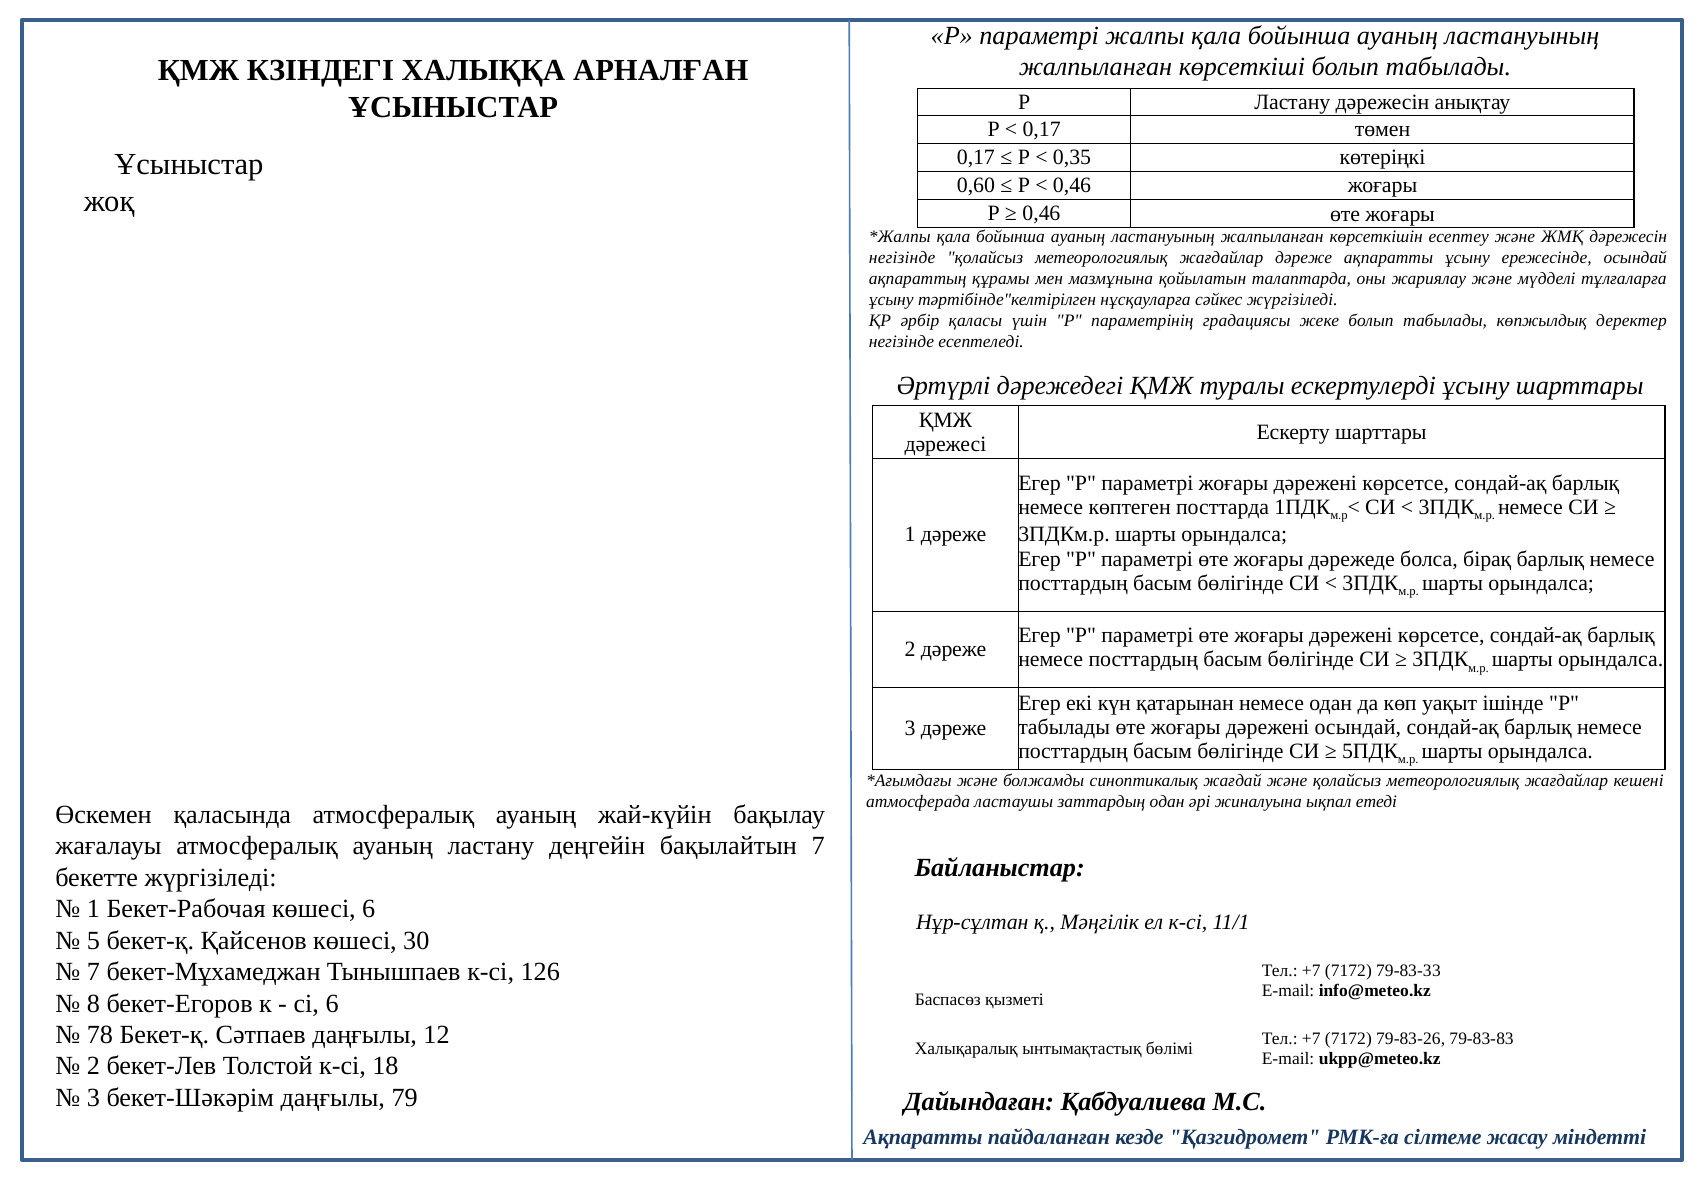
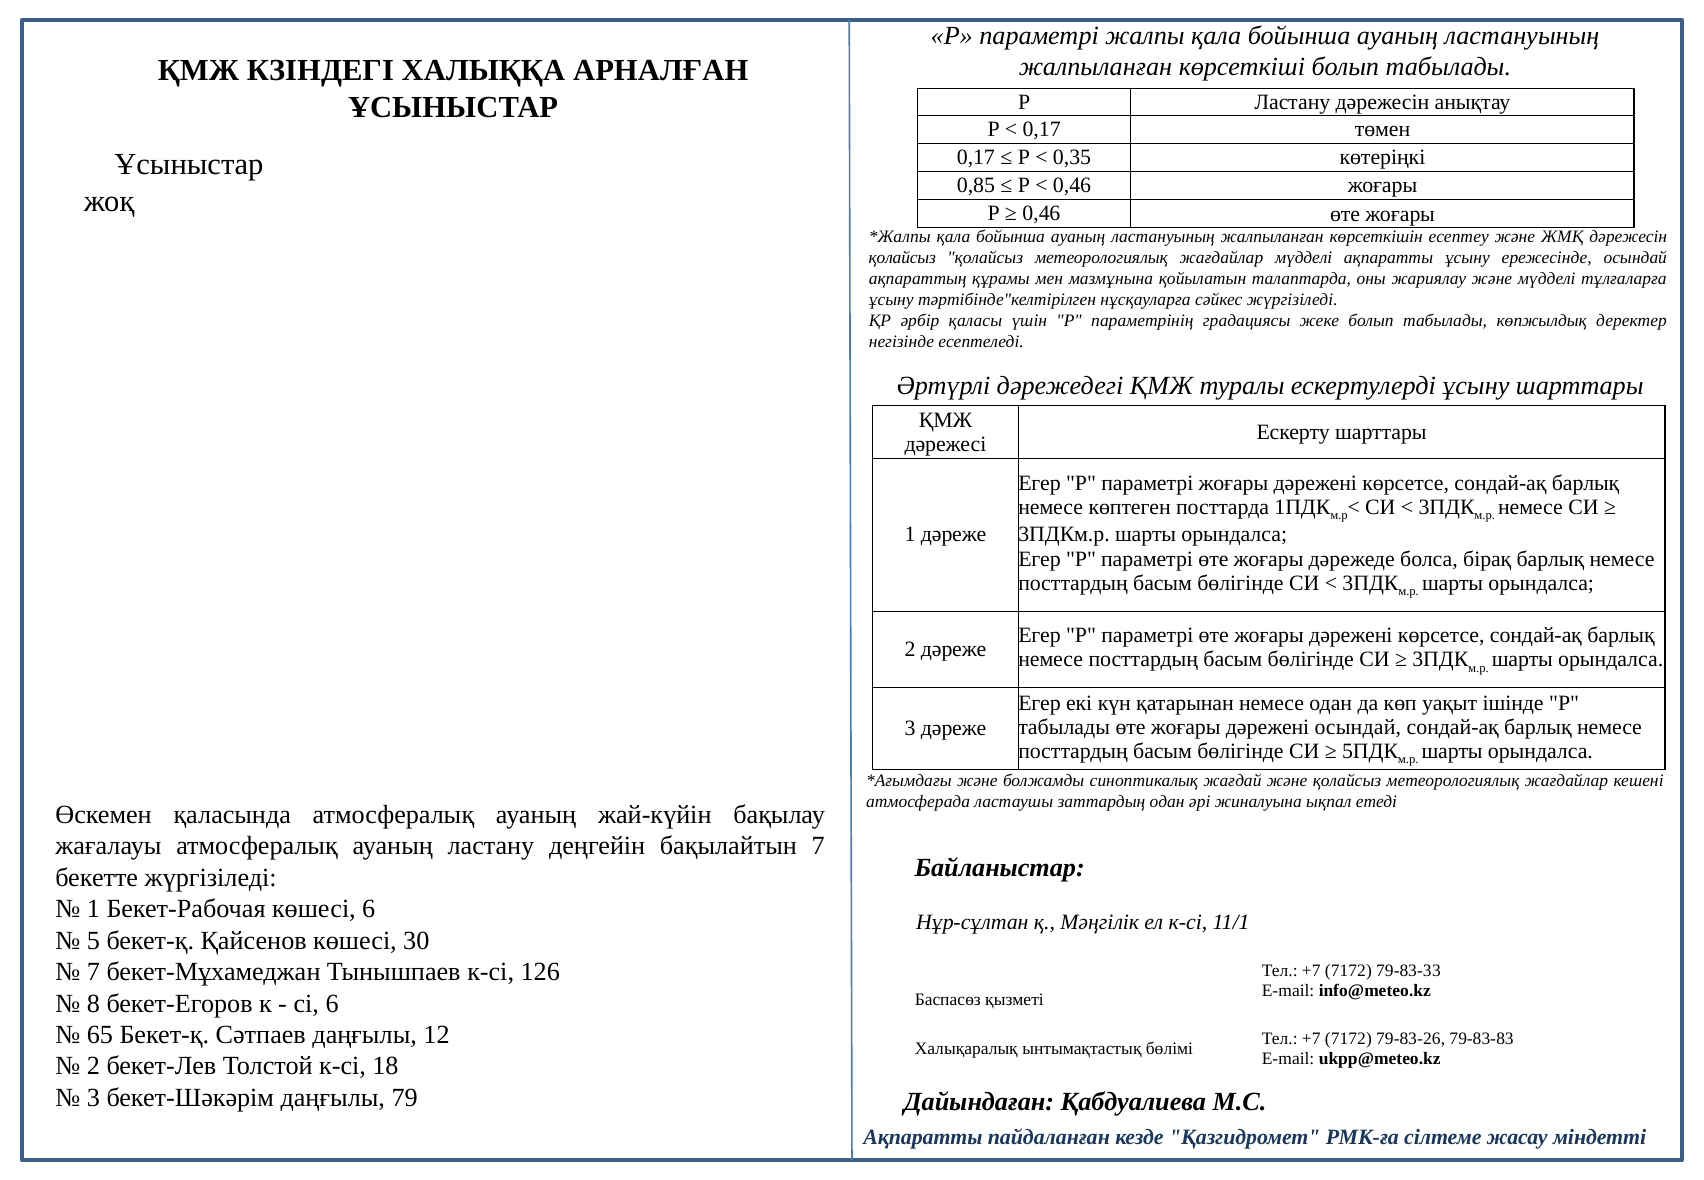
0,60: 0,60 -> 0,85 (976, 185)
негізінде: негізінде -> қолайсыз (902, 258)
жағдайлар дәреже: дәреже -> мүдделі (1304, 258)
78: 78 -> 65 (100, 1035)
